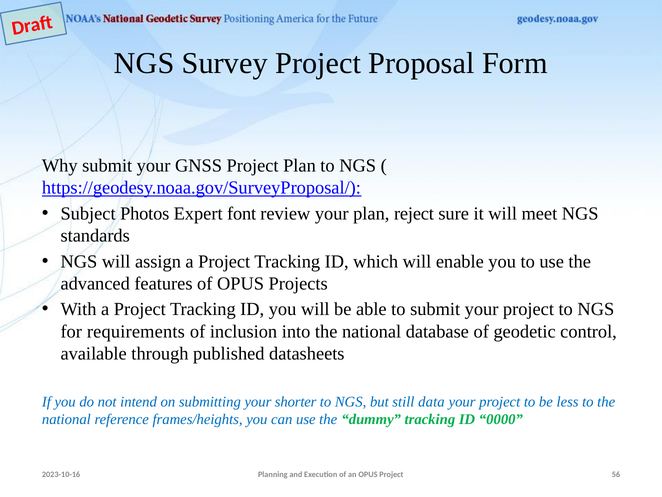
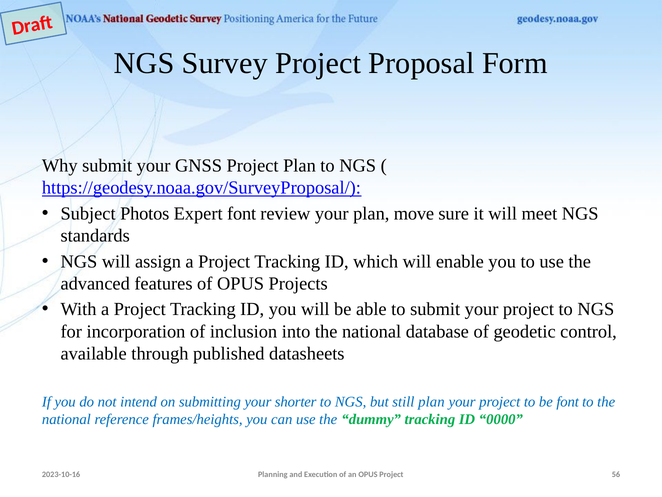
reject: reject -> move (414, 213)
requirements: requirements -> incorporation (136, 331)
still data: data -> plan (431, 402)
be less: less -> font (568, 402)
